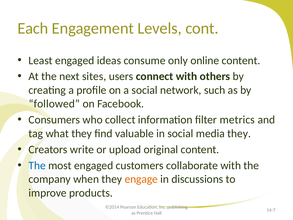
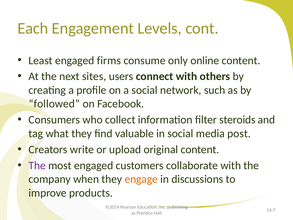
ideas: ideas -> firms (109, 60)
metrics: metrics -> steroids (237, 120)
media they: they -> post (239, 133)
The colour: blue -> purple (37, 165)
